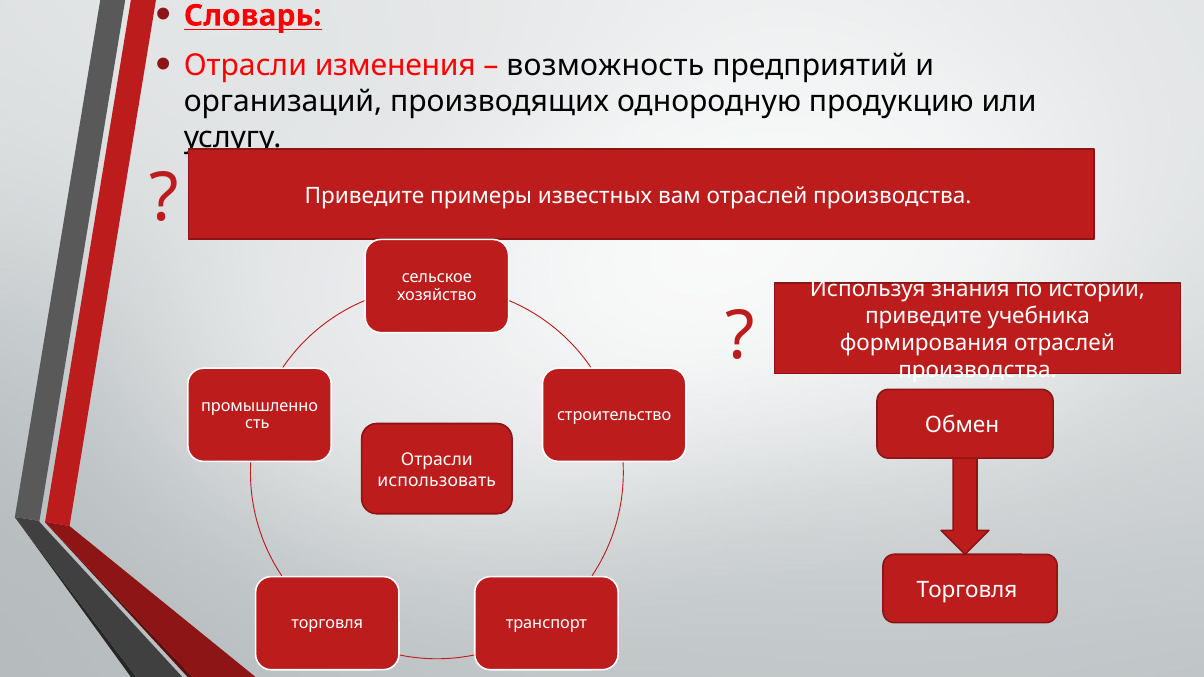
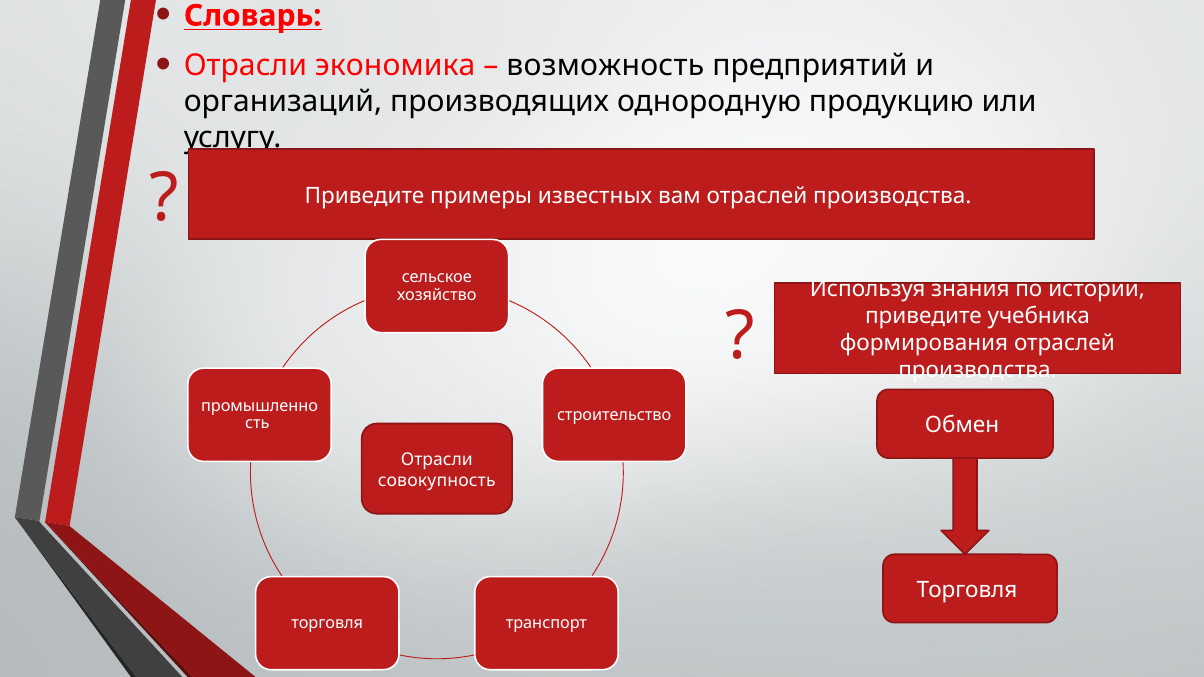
изменения: изменения -> экономика (395, 65)
использовать: использовать -> совокупность (437, 481)
